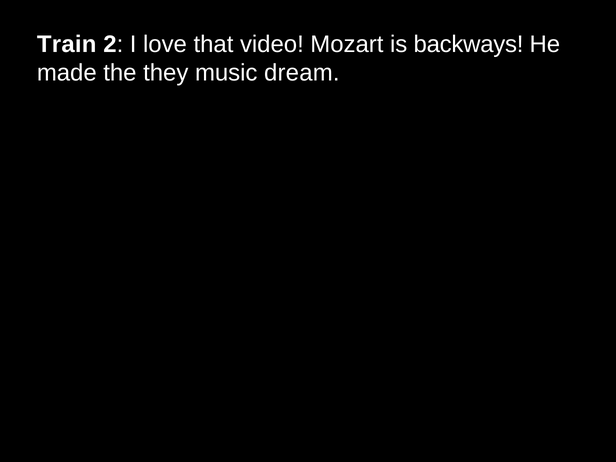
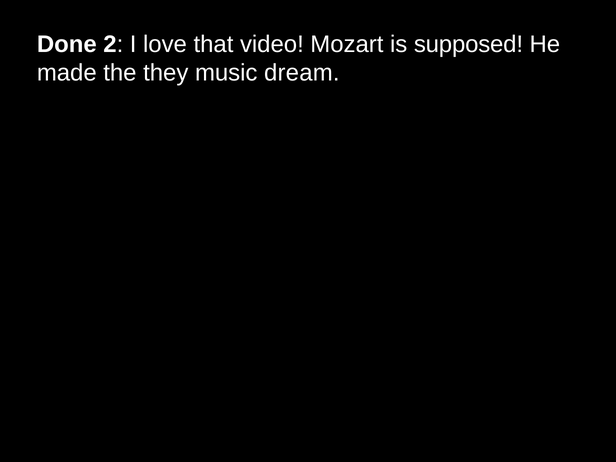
Train: Train -> Done (67, 44)
backways: backways -> supposed (468, 44)
